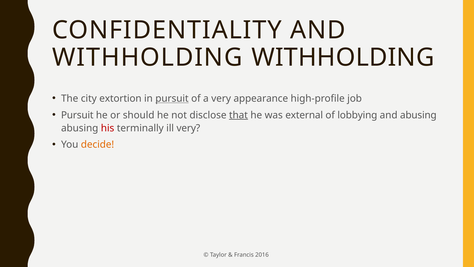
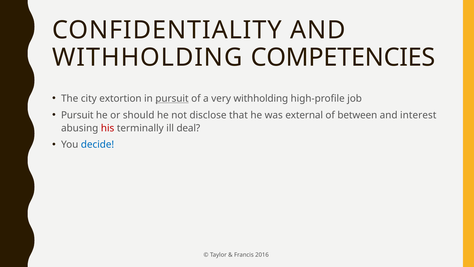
WITHHOLDING WITHHOLDING: WITHHOLDING -> COMPETENCIES (343, 57)
very appearance: appearance -> withholding (261, 98)
that underline: present -> none (238, 115)
lobbying: lobbying -> between (357, 115)
and abusing: abusing -> interest (418, 115)
ill very: very -> deal (188, 128)
decide colour: orange -> blue (97, 144)
